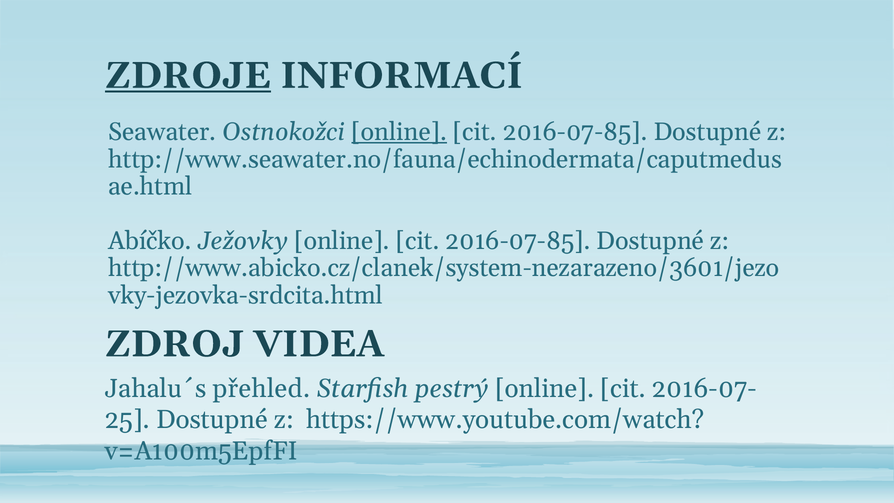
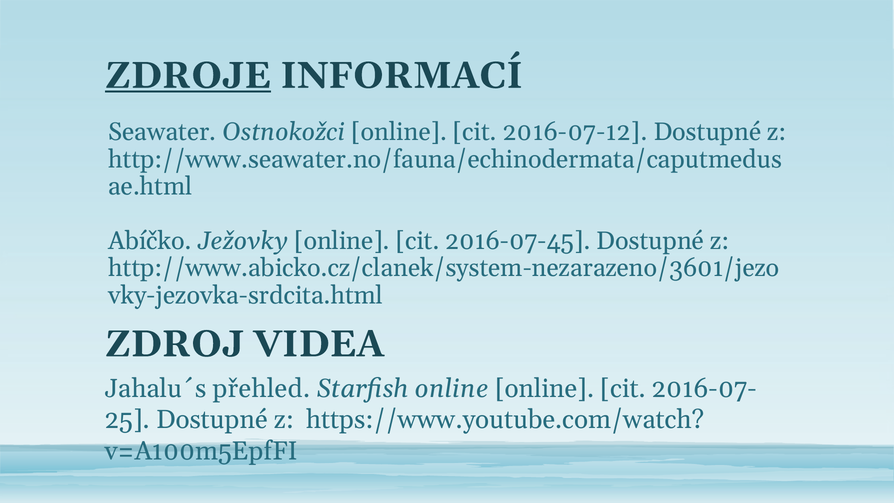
online underline: present -> none (399, 132)
2016-07-85: 2016-07-85 -> 2016-07-12 (575, 132)
Ježovky online cit 2016-07-85: 2016-07-85 -> 2016-07-45 (518, 241)
Starfish pestrý: pestrý -> online (452, 388)
